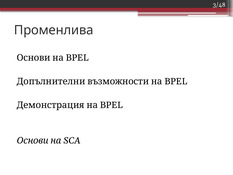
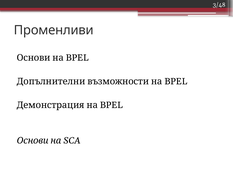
Променлива: Променлива -> Променливи (54, 30)
